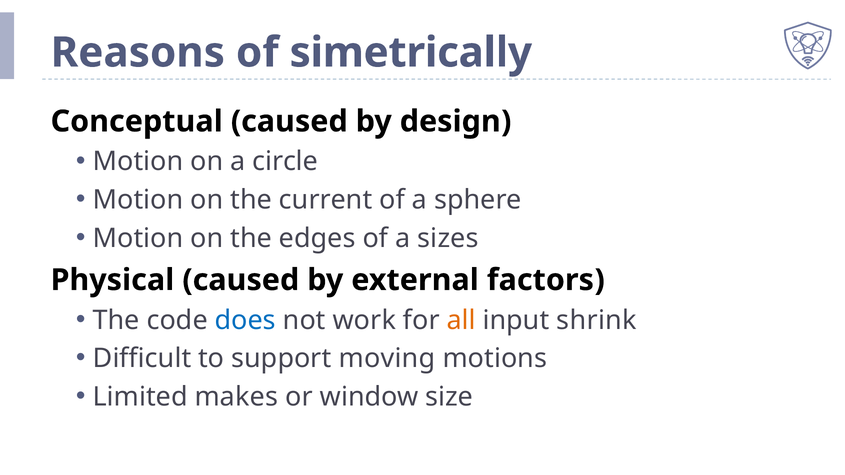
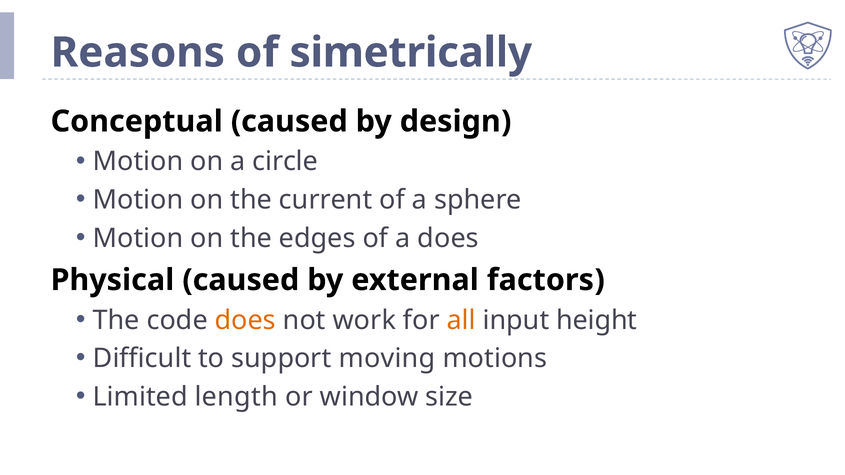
a sizes: sizes -> does (448, 238)
does colour: blue -> orange (245, 320)
shrink: shrink -> height (597, 320)
makes: makes -> length (236, 397)
